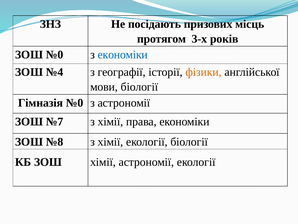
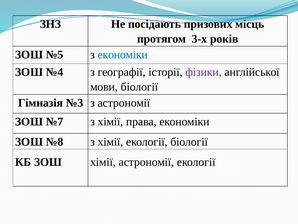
ЗОШ №0: №0 -> №5 (55, 54)
фізики colour: orange -> purple (204, 72)
Гімназія №0: №0 -> №3 (75, 103)
